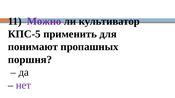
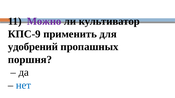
КПС-5: КПС-5 -> КПС-9 (24, 34)
понимают: понимают -> удобрений (33, 47)
нет colour: purple -> blue (23, 85)
